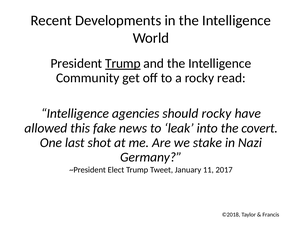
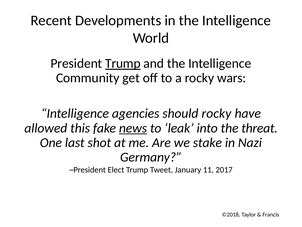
read: read -> wars (232, 78)
news underline: none -> present (133, 128)
covert: covert -> threat (260, 128)
